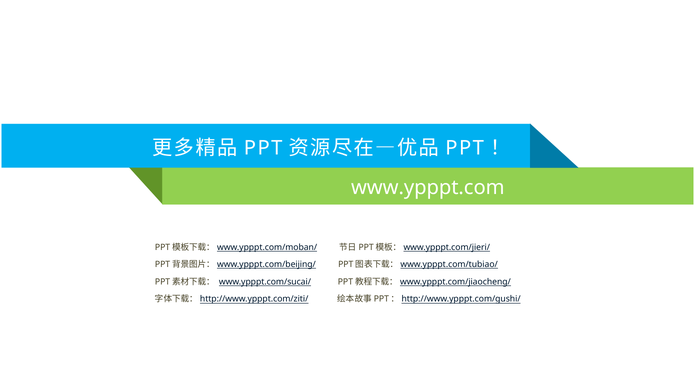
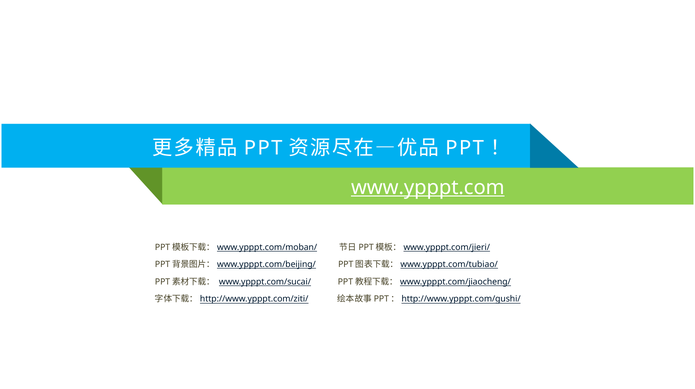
www.ypppt.com underline: none -> present (428, 187)
